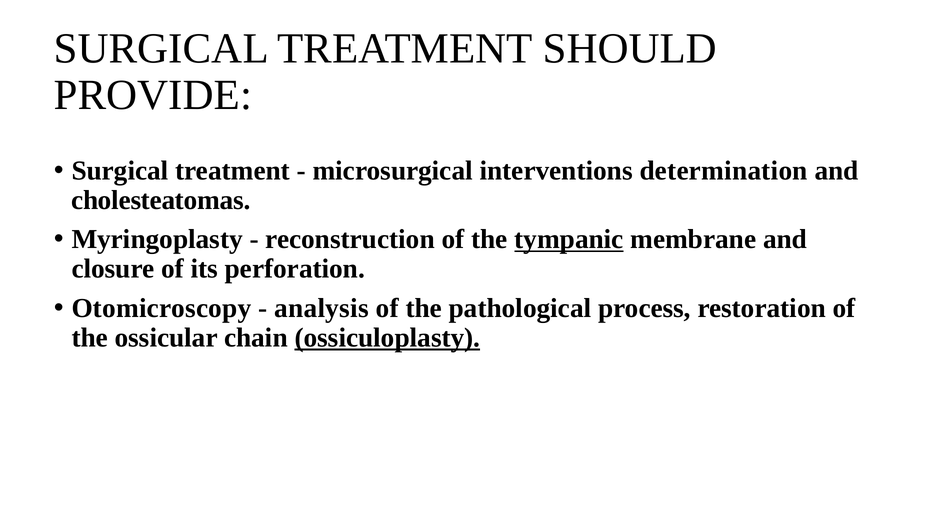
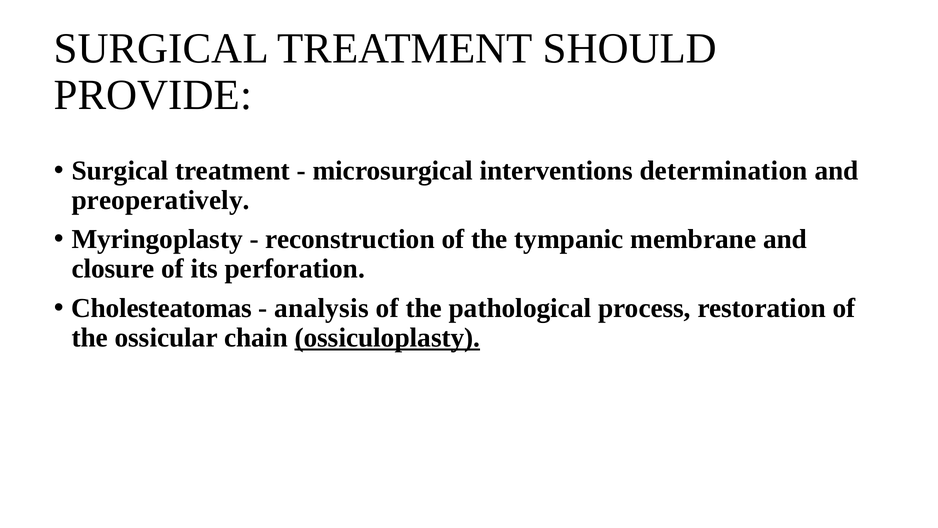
cholesteatomas: cholesteatomas -> preoperatively (161, 200)
tympanic underline: present -> none (569, 239)
Otomicroscopy: Otomicroscopy -> Cholesteatomas (162, 308)
